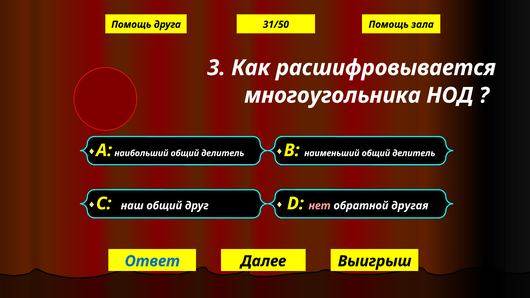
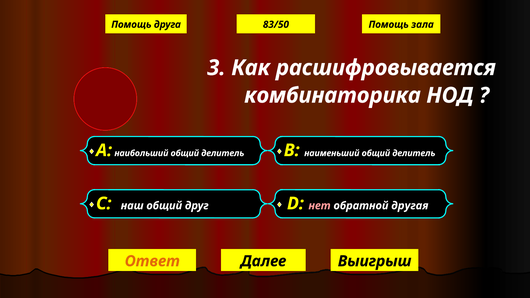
31/50: 31/50 -> 83/50 (276, 25)
многоугольника: многоугольника -> комбинаторика (333, 95)
Ответ colour: blue -> orange (152, 261)
